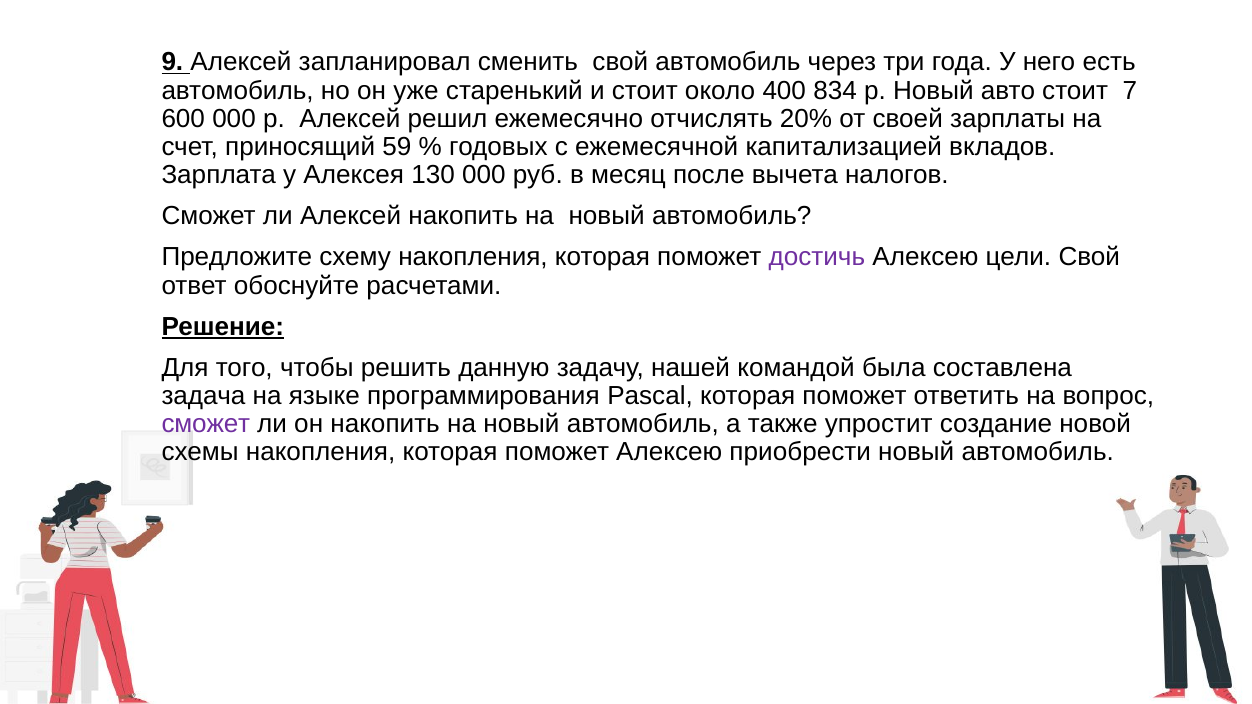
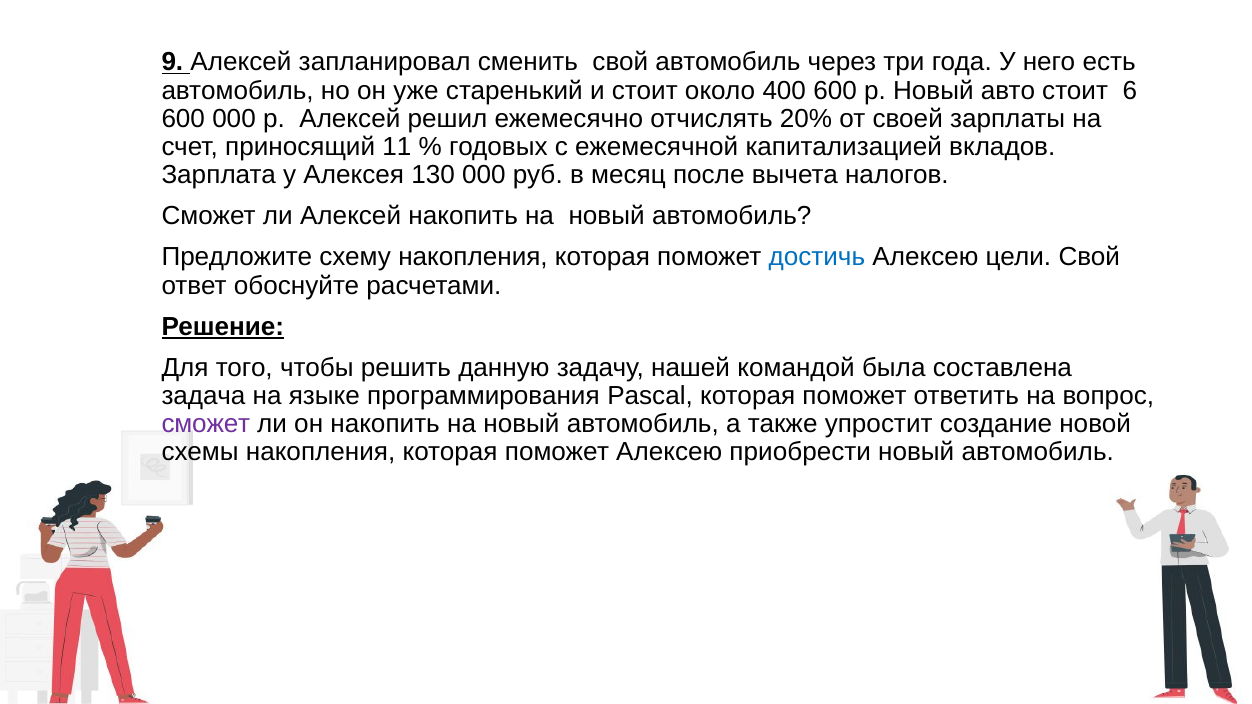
400 834: 834 -> 600 (835, 90)
7: 7 -> 6 (1130, 90)
59: 59 -> 11 (397, 147)
достичь colour: purple -> blue (817, 257)
